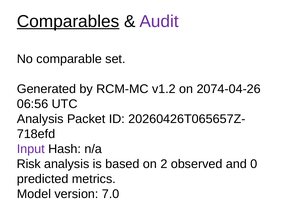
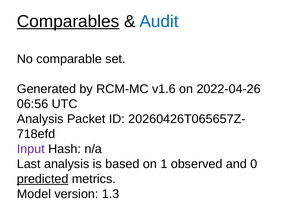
Audit colour: purple -> blue (159, 21)
v1.2: v1.2 -> v1.6 (164, 89)
2074-04-26: 2074-04-26 -> 2022-04-26 (229, 89)
Risk: Risk -> Last (29, 164)
2: 2 -> 1 (164, 164)
predicted underline: none -> present (43, 179)
7.0: 7.0 -> 1.3 (111, 195)
